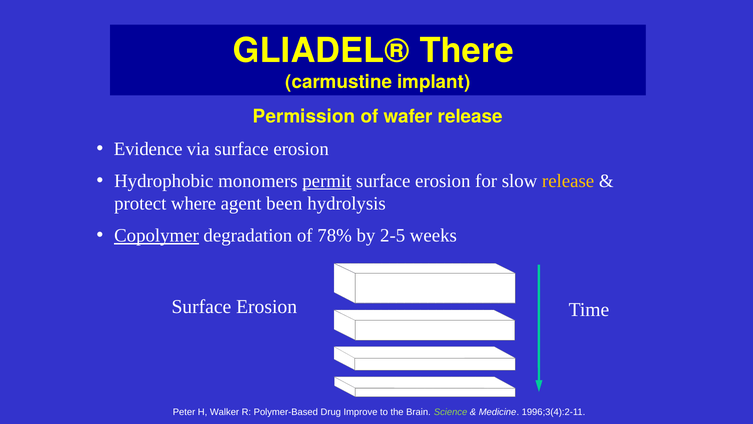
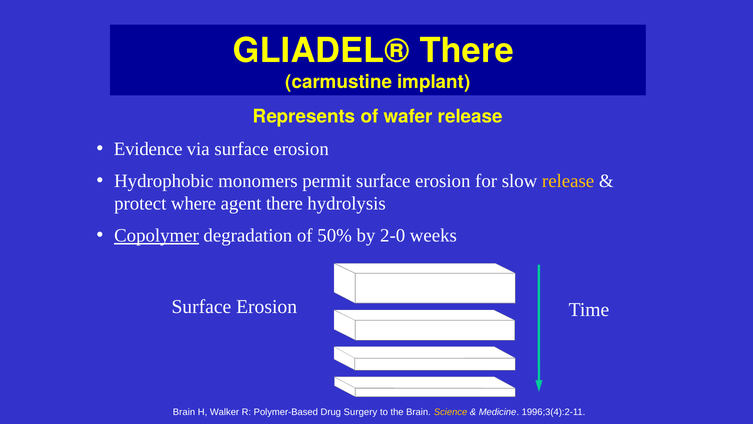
Permission: Permission -> Represents (304, 117)
permit underline: present -> none (327, 181)
agent been: been -> there (284, 203)
78%: 78% -> 50% (335, 235)
2-5: 2-5 -> 2-0 (393, 235)
Peter: Peter -> Brain (184, 412)
Improve: Improve -> Surgery (360, 412)
Science colour: light green -> yellow (451, 412)
